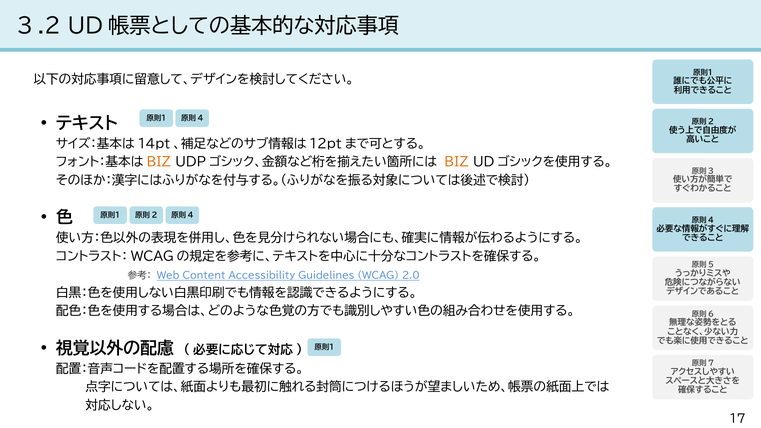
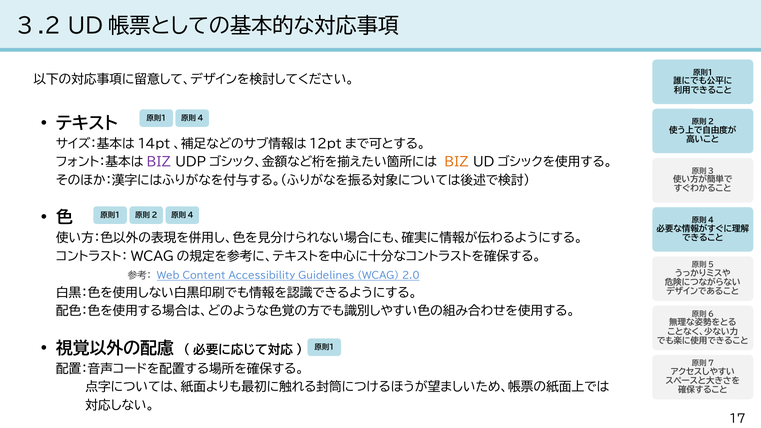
BIZ colour: orange -> purple (159, 162)
